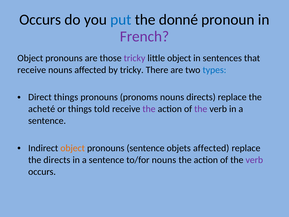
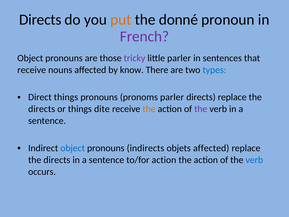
Occurs: Occurs -> Directs (40, 20)
put colour: blue -> orange (121, 20)
little object: object -> parler (179, 58)
by tricky: tricky -> know (132, 70)
pronoms nouns: nouns -> parler (172, 97)
acheté: acheté -> directs (42, 109)
told: told -> dite (102, 109)
the colour: purple -> orange (149, 109)
object colour: orange -> blue (73, 148)
pronouns sentence: sentence -> indirects (145, 148)
to/for nouns: nouns -> action (164, 160)
verb colour: purple -> blue (254, 160)
